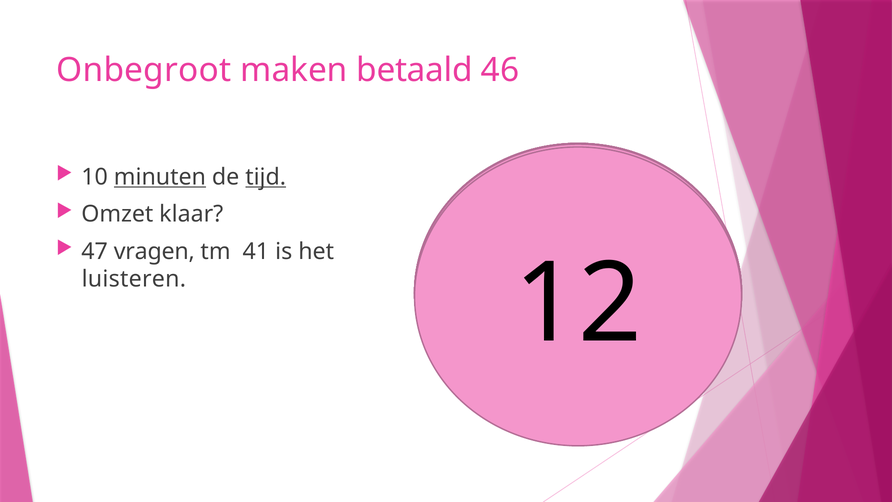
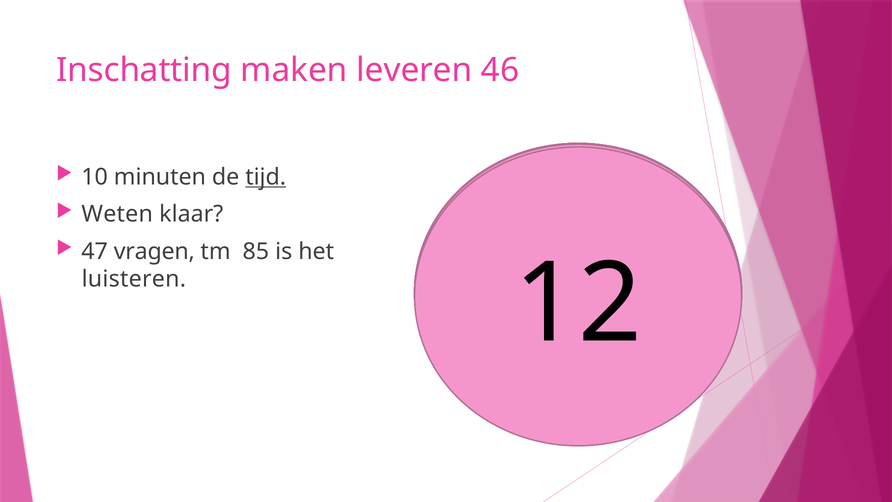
Onbegroot: Onbegroot -> Inschatting (144, 70)
betaald: betaald -> leveren (414, 70)
minuten underline: present -> none (160, 177)
Omzet: Omzet -> Weten (117, 214)
41: 41 -> 85 (256, 251)
